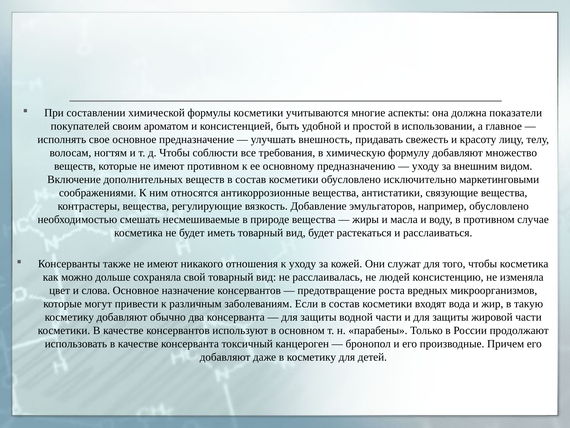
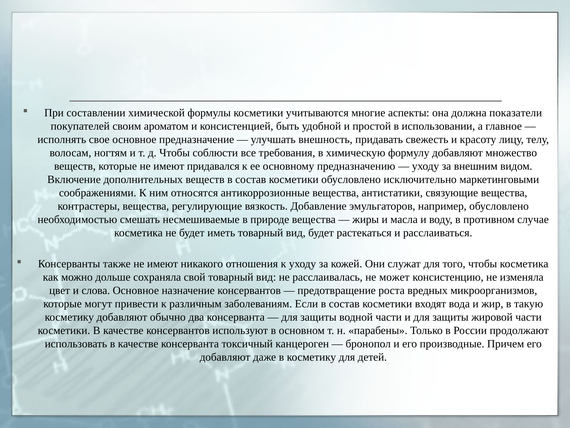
имеют противном: противном -> придавался (213, 166)
людей: людей -> может (394, 277)
